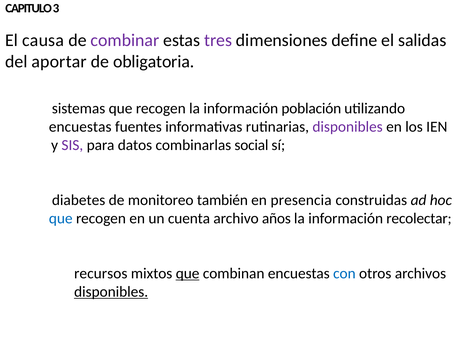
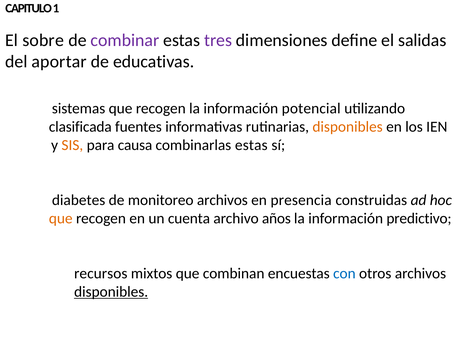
3: 3 -> 1 (56, 8)
causa: causa -> sobre (43, 40)
obligatoria: obligatoria -> educativas (154, 62)
población: población -> potencial (311, 108)
encuestas: encuestas -> clasificada (80, 127)
disponibles colour: purple -> orange (348, 127)
SIS colour: purple -> orange (72, 145)
datos: datos -> causa (135, 145)
combinarlas social: social -> estas (251, 145)
monitoreo también: también -> archivos (222, 200)
que colour: blue -> orange (61, 219)
recolectar: recolectar -> predictivo (419, 219)
que underline: present -> none (188, 274)
